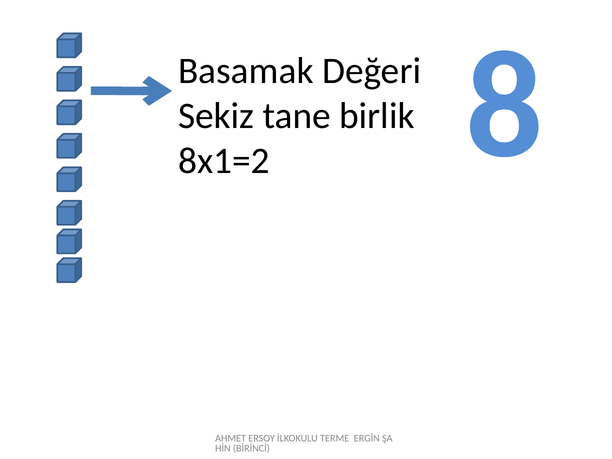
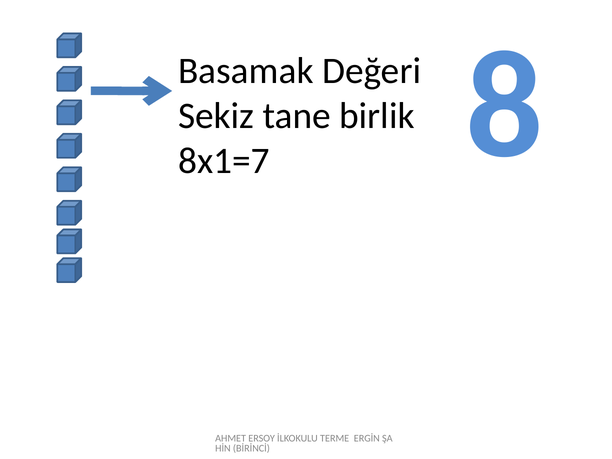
8x1=2: 8x1=2 -> 8x1=7 (224, 161)
